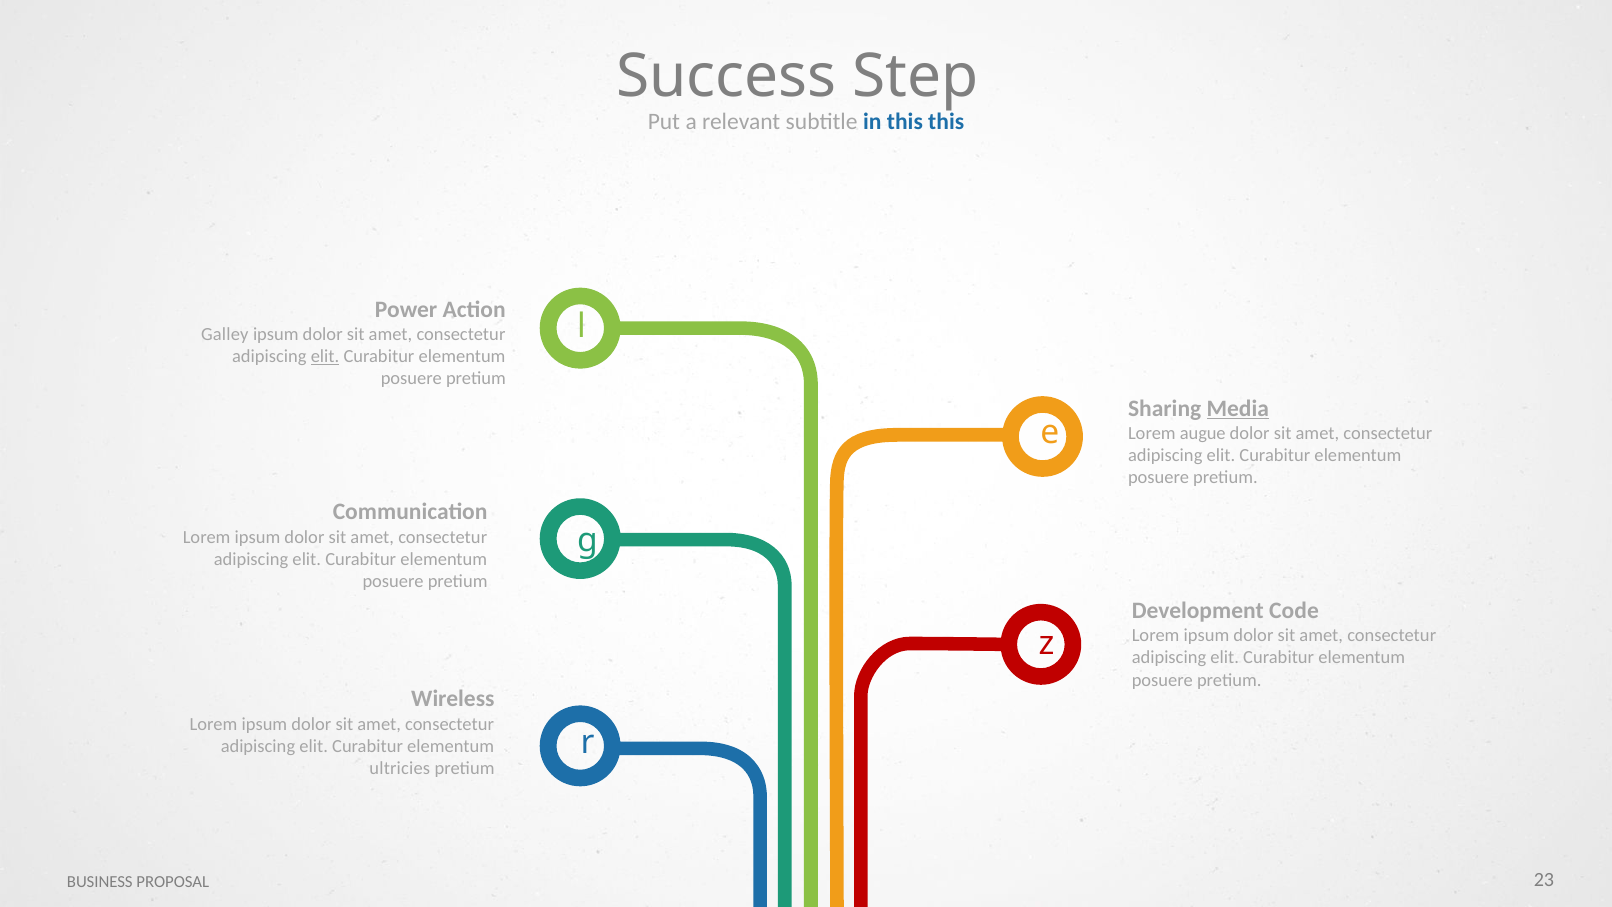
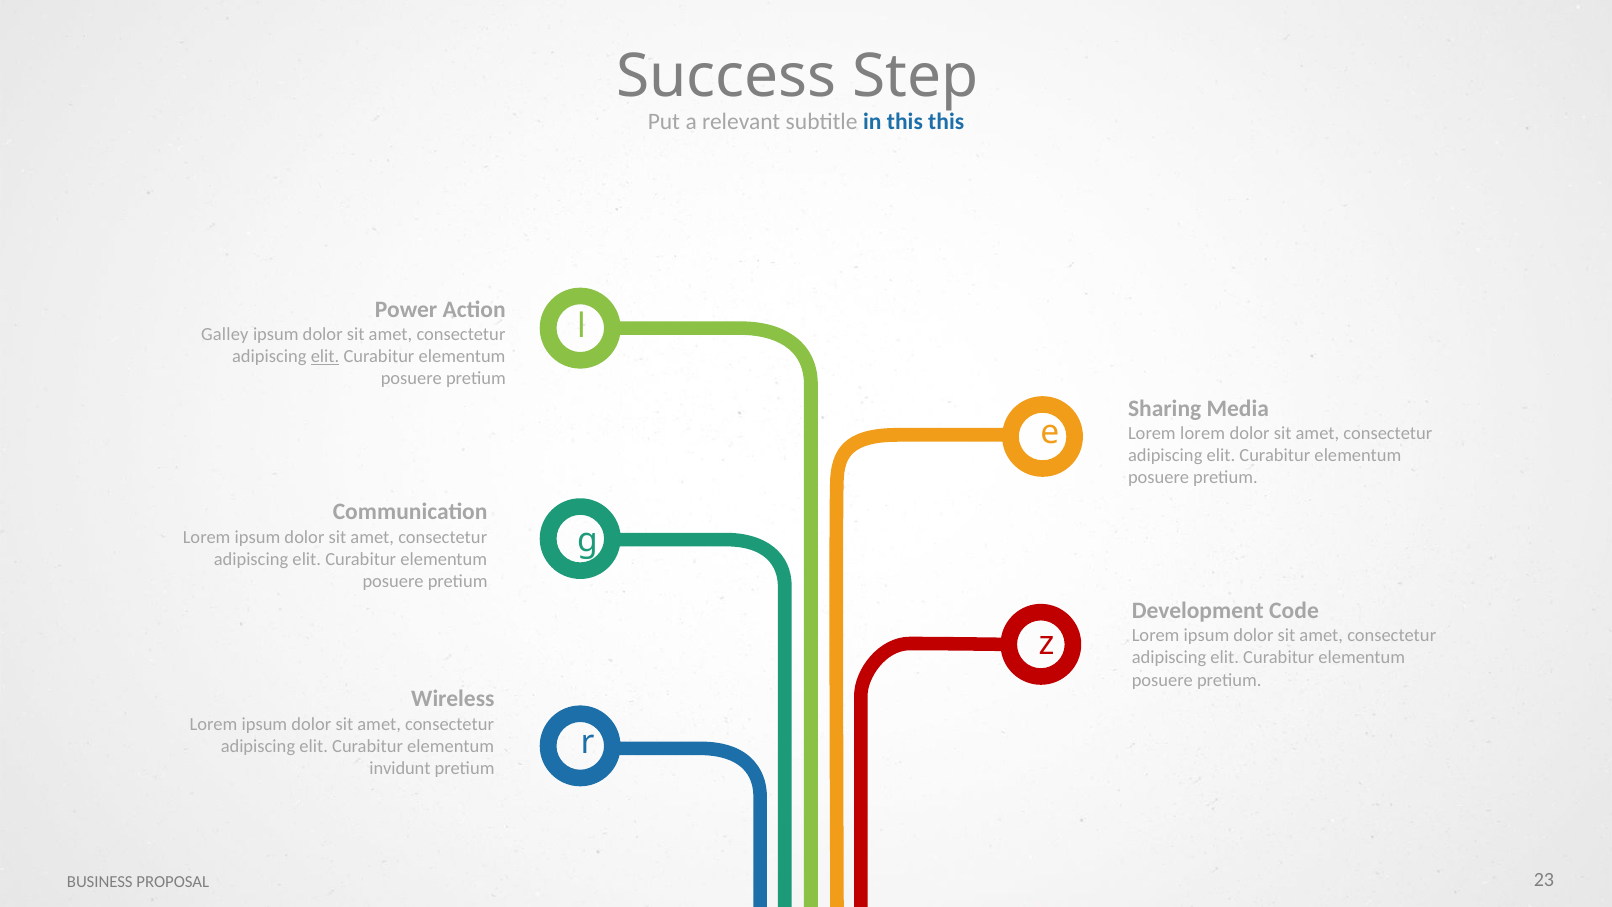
Media underline: present -> none (1238, 408)
Lorem augue: augue -> lorem (1203, 433)
ultricies: ultricies -> invidunt (400, 768)
